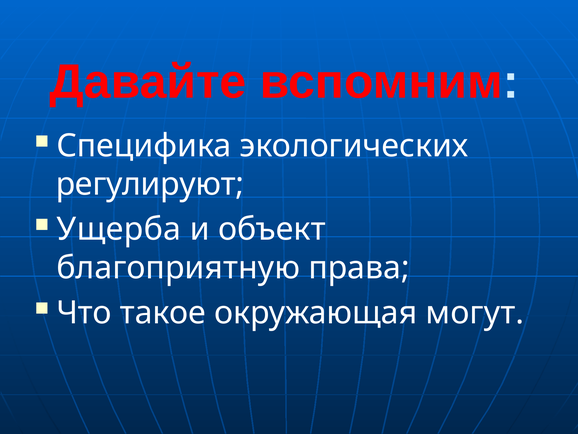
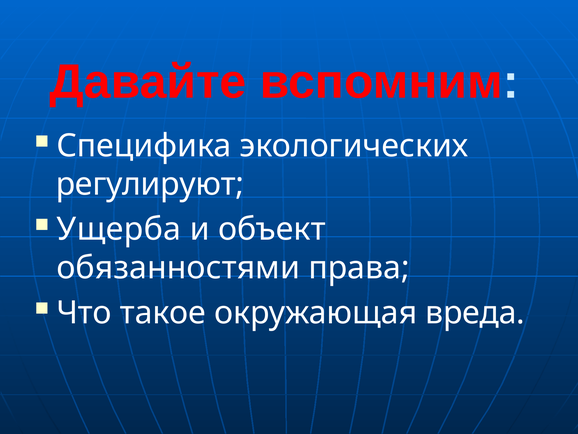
благоприятную: благоприятную -> обязанностями (178, 268)
могут: могут -> вреда (475, 313)
